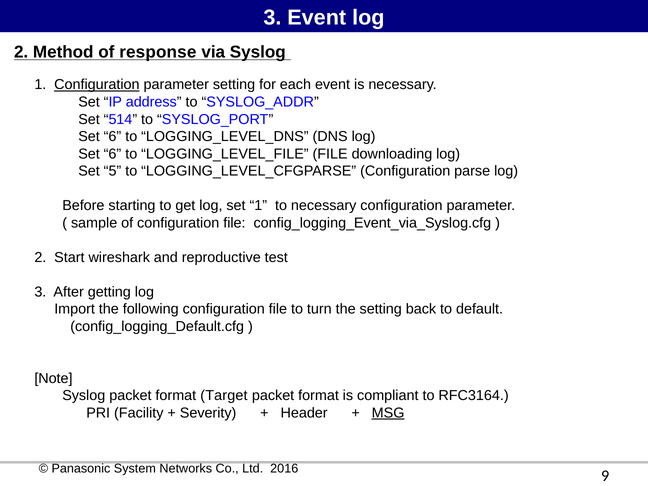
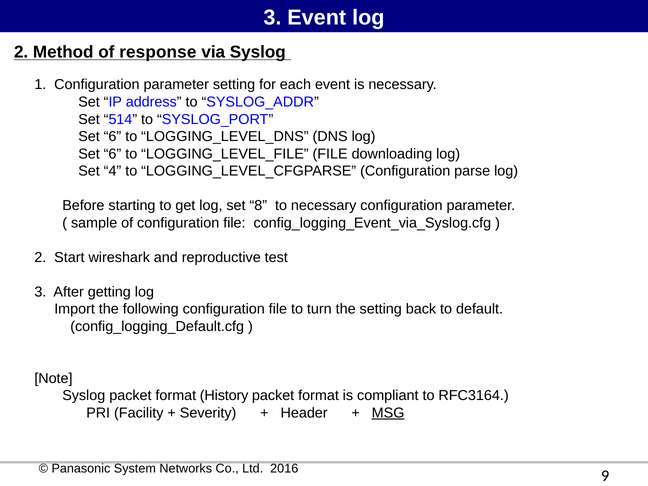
Configuration underline: present -> none (97, 85)
5: 5 -> 4 (113, 171)
set 1: 1 -> 8 (258, 206)
Target: Target -> History (224, 396)
